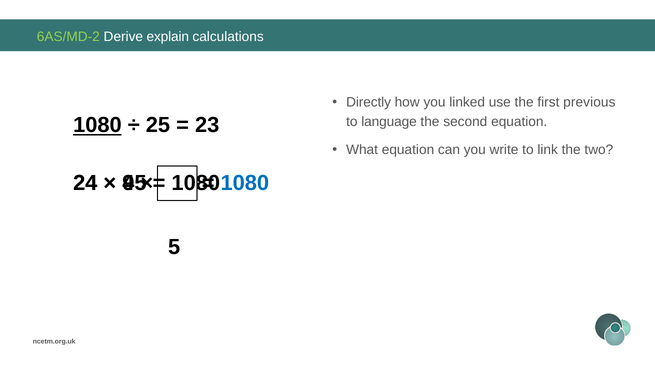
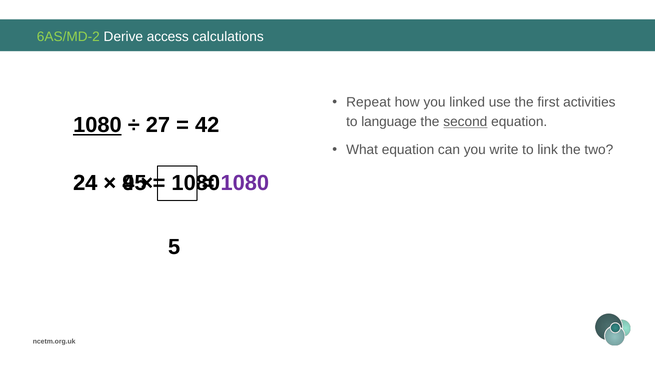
explain: explain -> access (168, 37)
Directly: Directly -> Repeat (368, 102)
previous: previous -> activities (589, 102)
25: 25 -> 27 (158, 125)
23: 23 -> 42 (207, 125)
second underline: none -> present (465, 122)
1080 colour: blue -> purple (245, 183)
